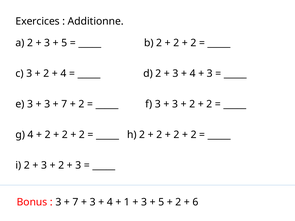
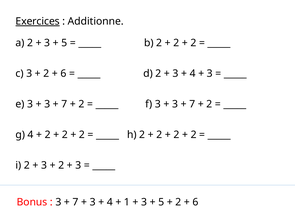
Exercices underline: none -> present (38, 21)
4: 4 -> 6 (63, 74)
2: 2 -> 7 (192, 104)
